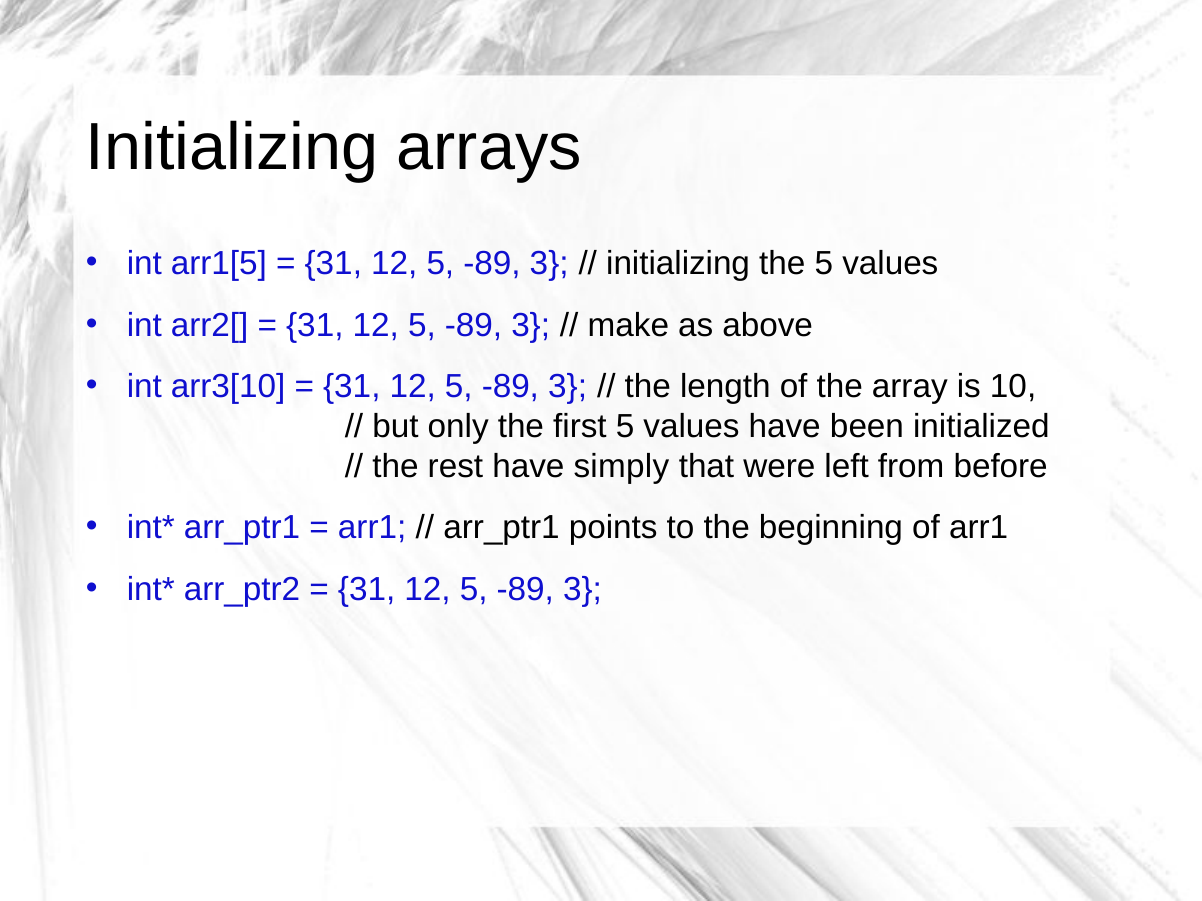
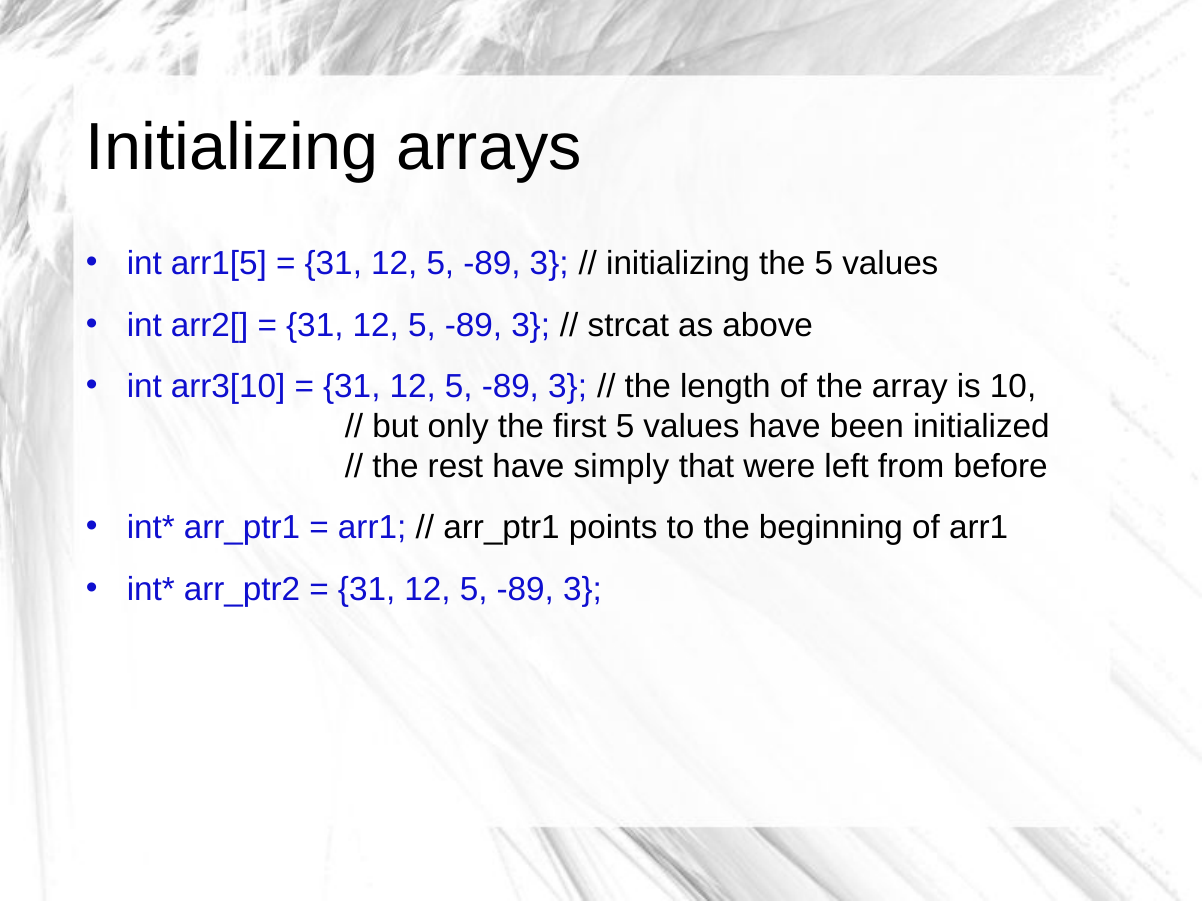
make: make -> strcat (628, 325)
